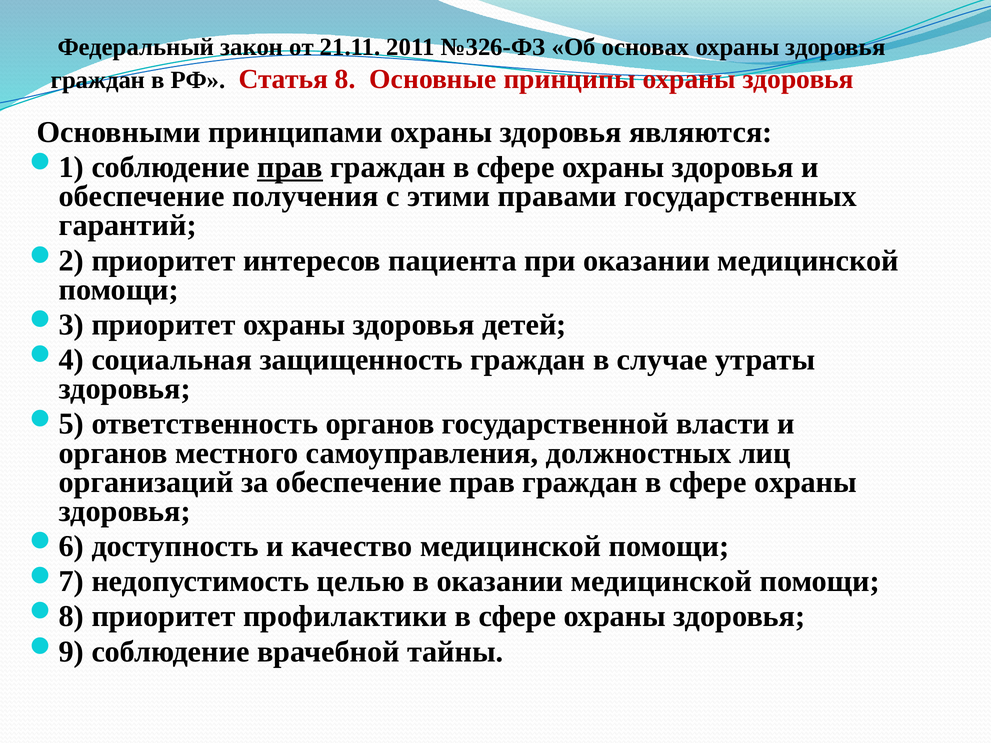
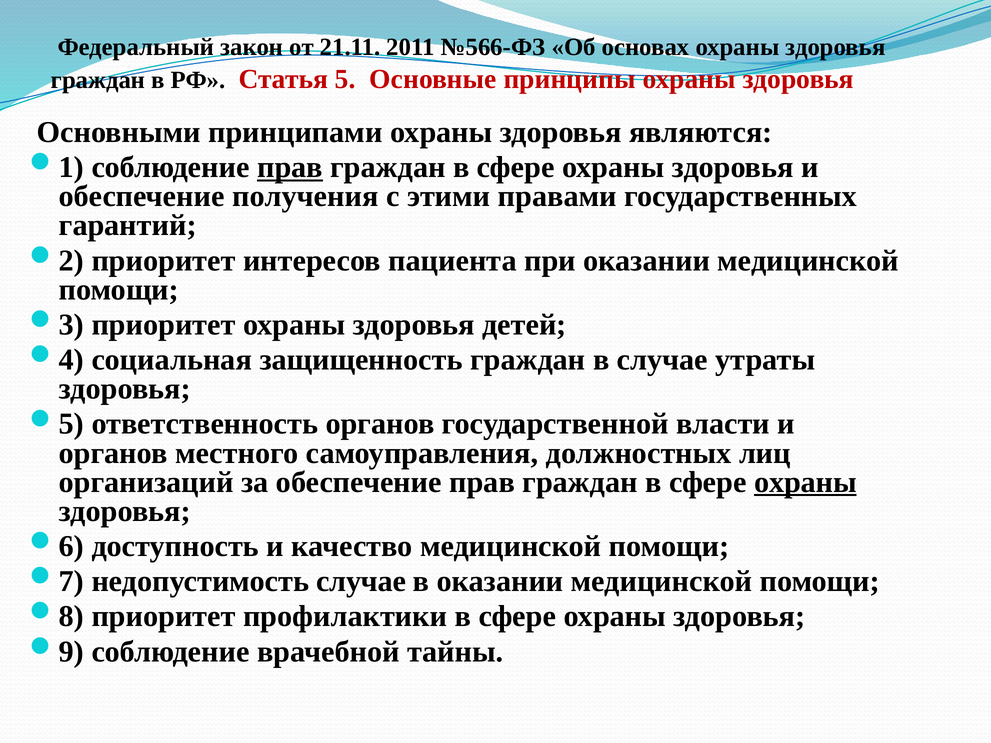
№326-ФЗ: №326-ФЗ -> №566-ФЗ (493, 47)
8: 8 -> 5 (345, 79)
охраны underline: none -> present (805, 482)
недопустимость целью: целью -> случае (361, 582)
